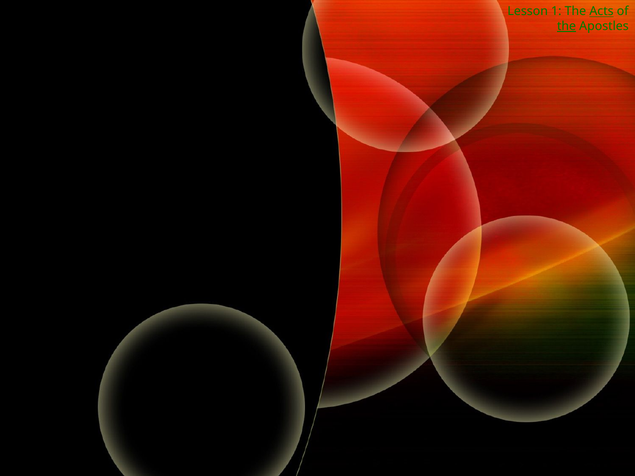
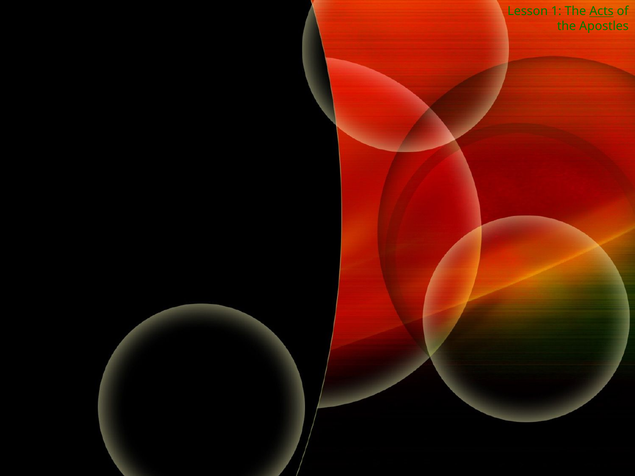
the underline: present -> none (567, 26)
